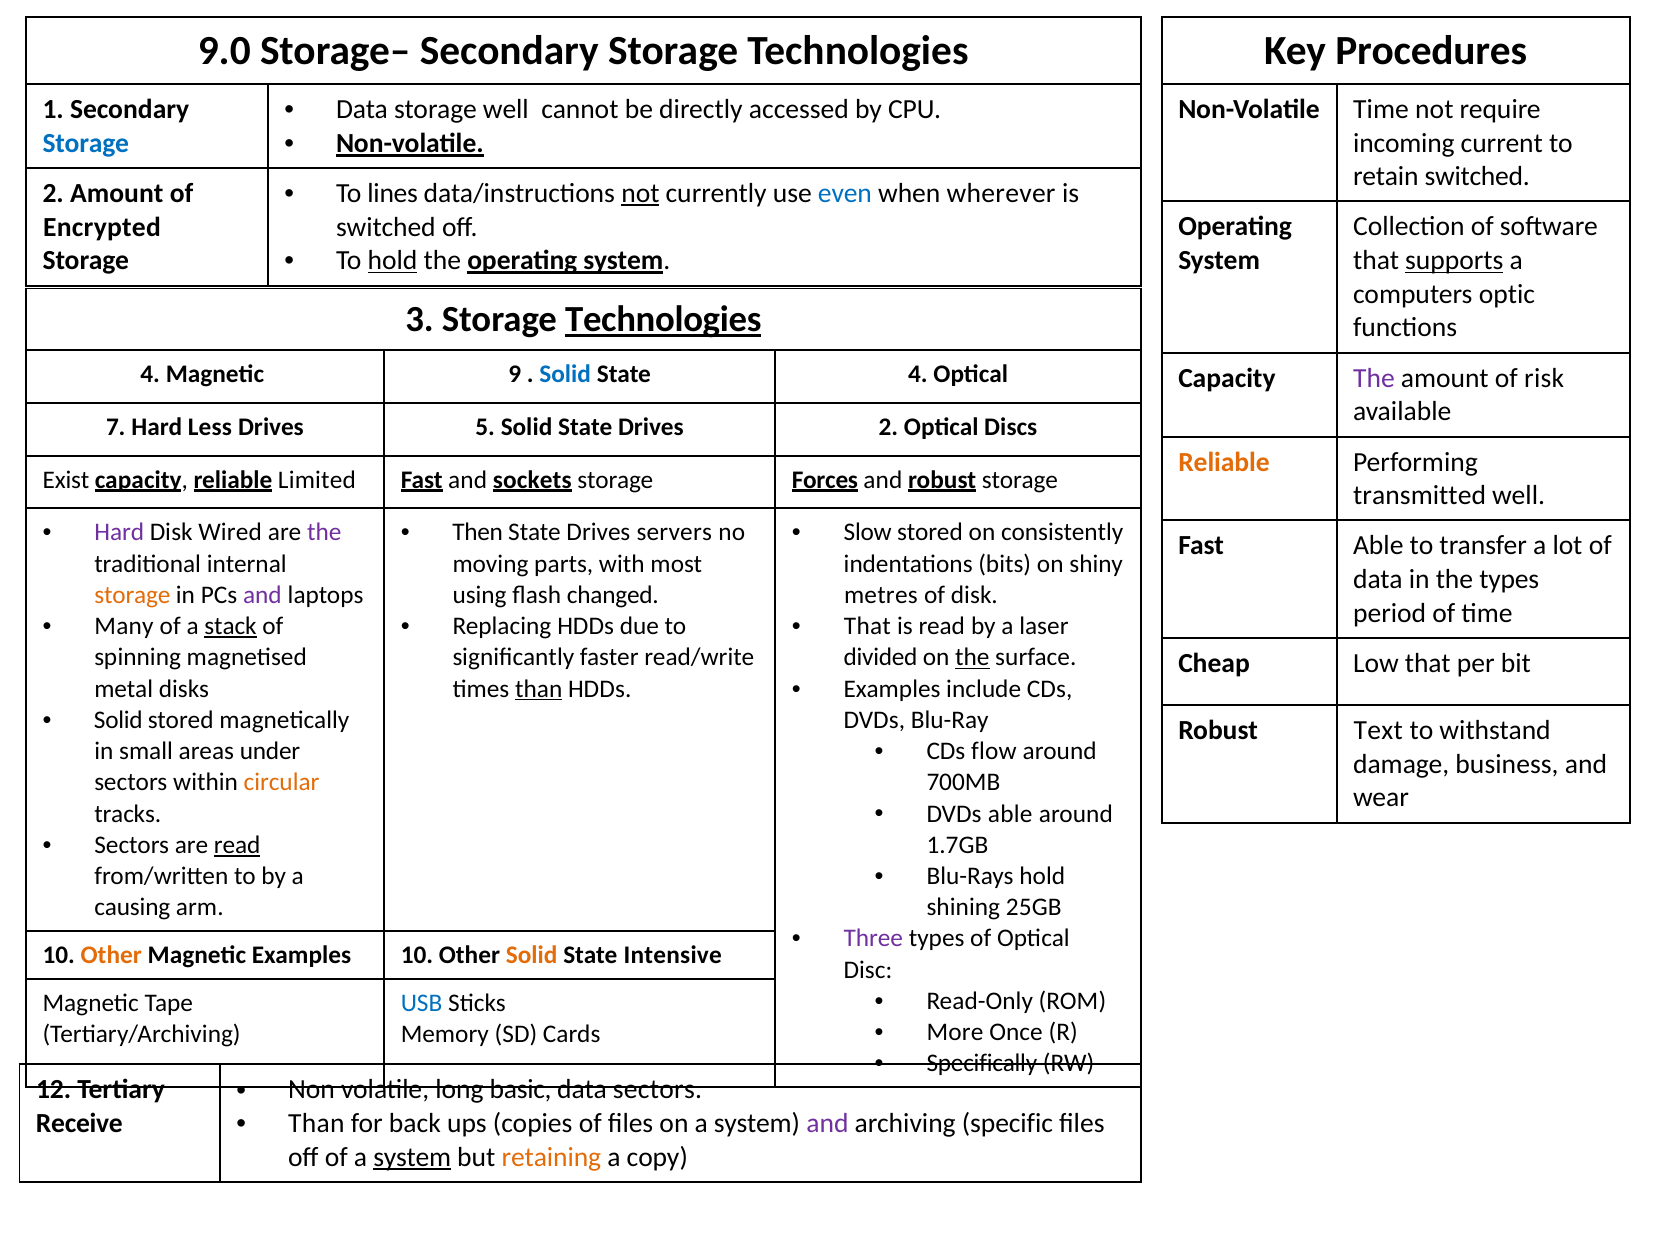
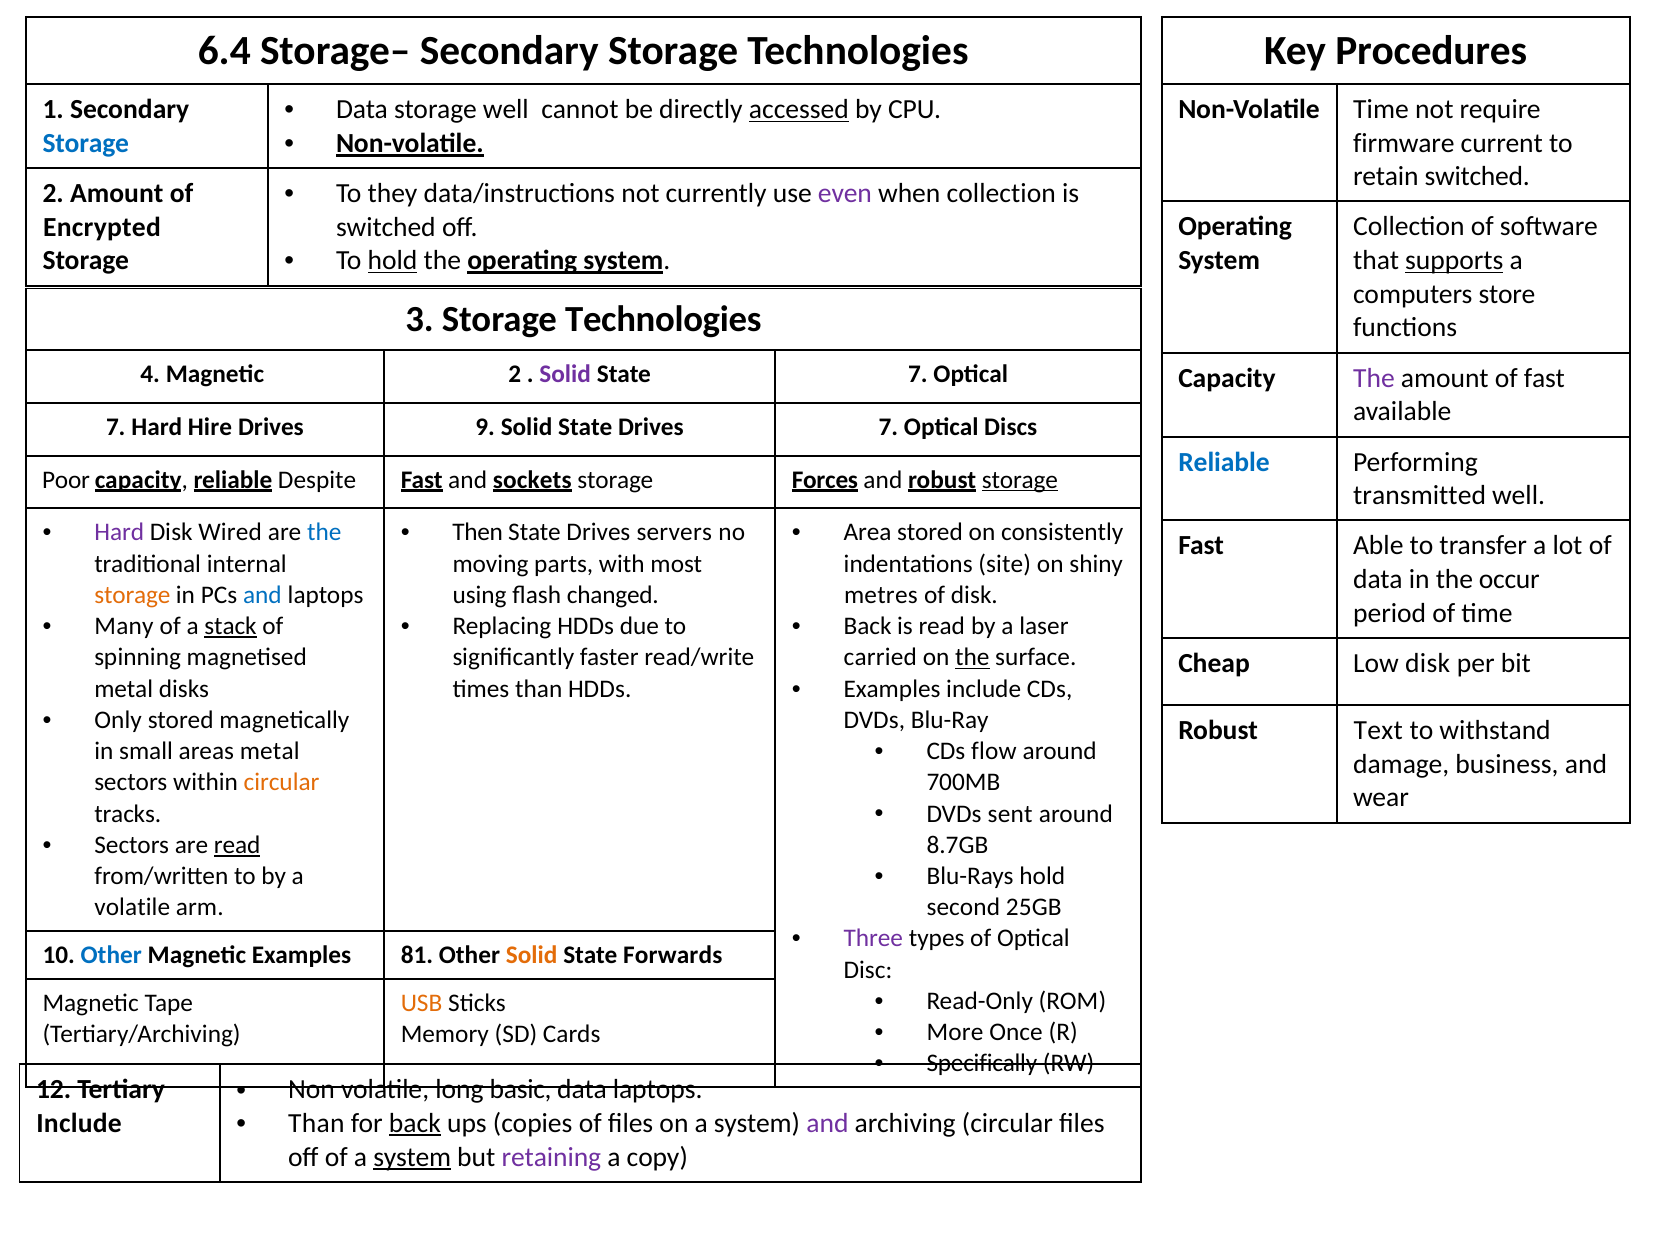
9.0: 9.0 -> 6.4 (224, 51)
accessed underline: none -> present (799, 109)
incoming: incoming -> firmware (1404, 143)
lines: lines -> they (393, 193)
not underline: present -> none (640, 193)
even colour: blue -> purple (845, 193)
when wherever: wherever -> collection (1001, 193)
optic: optic -> store (1507, 294)
Technologies underline: present -> none (663, 320)
Magnetic 9: 9 -> 2 (515, 374)
Solid colour: blue -> purple (565, 374)
State 4: 4 -> 7 (918, 374)
of risk: risk -> fast (1544, 378)
Less: Less -> Hire (210, 427)
5: 5 -> 9 (485, 427)
Drives 2: 2 -> 7 (888, 427)
Reliable colour: orange -> blue (1224, 462)
Exist: Exist -> Poor (66, 480)
Limited: Limited -> Despite (317, 480)
storage underline: none -> present (1020, 480)
the colour: purple -> blue (324, 533)
Slow: Slow -> Area (868, 533)
bits: bits -> site (1005, 564)
the types: types -> occur (1509, 579)
and colour: purple -> blue (262, 595)
That: That -> Back (868, 626)
divided: divided -> carried (880, 658)
Low that: that -> disk (1428, 663)
than underline: present -> none (539, 689)
Solid: Solid -> Only (118, 720)
areas under: under -> metal (270, 751)
DVDs able: able -> sent (1010, 814)
1.7GB: 1.7GB -> 8.7GB (957, 845)
causing: causing -> volatile (132, 907)
shining: shining -> second (963, 907)
Other colour: orange -> blue (111, 955)
Examples 10: 10 -> 81 (417, 955)
Intensive: Intensive -> Forwards (673, 955)
USB colour: blue -> orange (422, 1003)
data sectors: sectors -> laptops (658, 1090)
back underline: none -> present (415, 1123)
archiving specific: specific -> circular (1007, 1123)
Receive: Receive -> Include (79, 1123)
retaining colour: orange -> purple (551, 1157)
